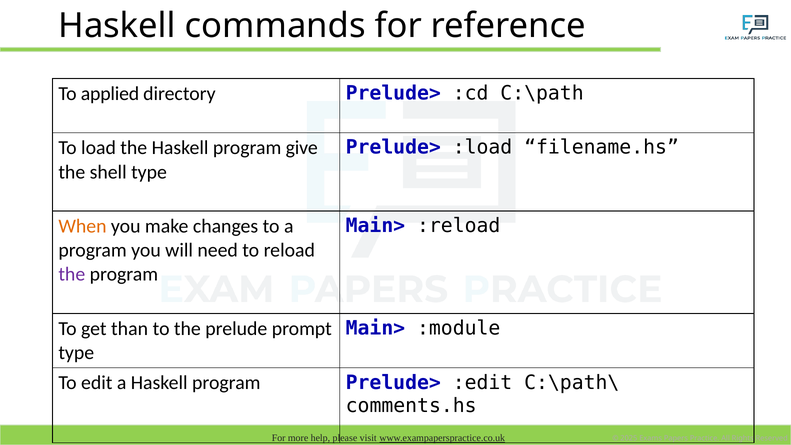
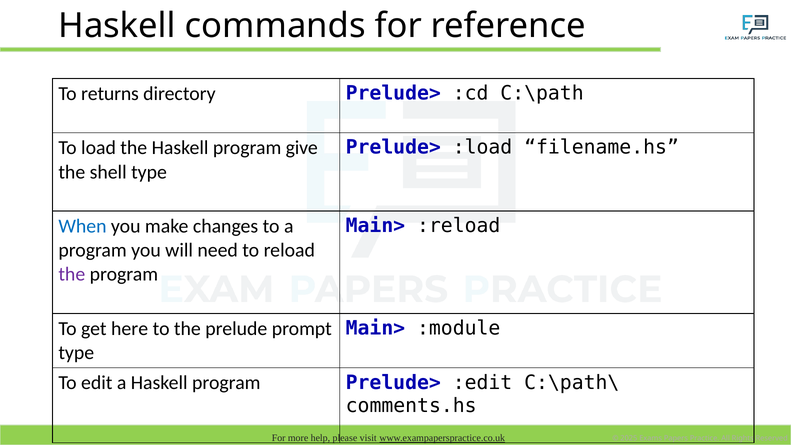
applied: applied -> returns (110, 94)
When colour: orange -> blue (82, 226)
than: than -> here (130, 329)
